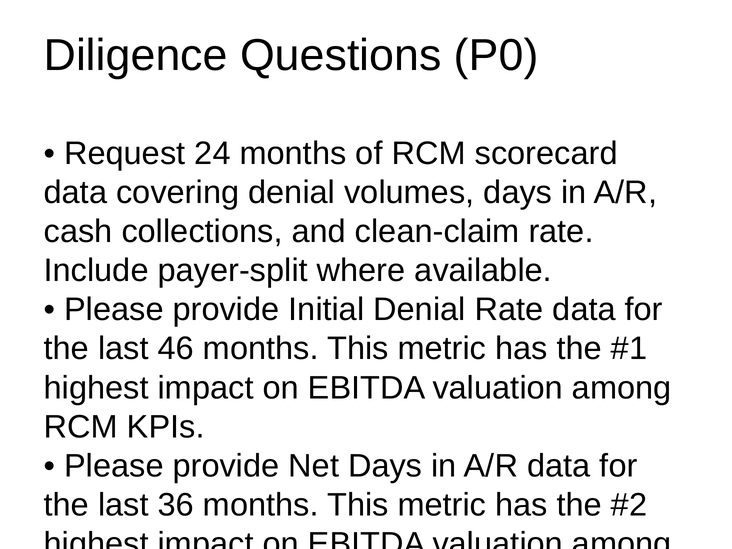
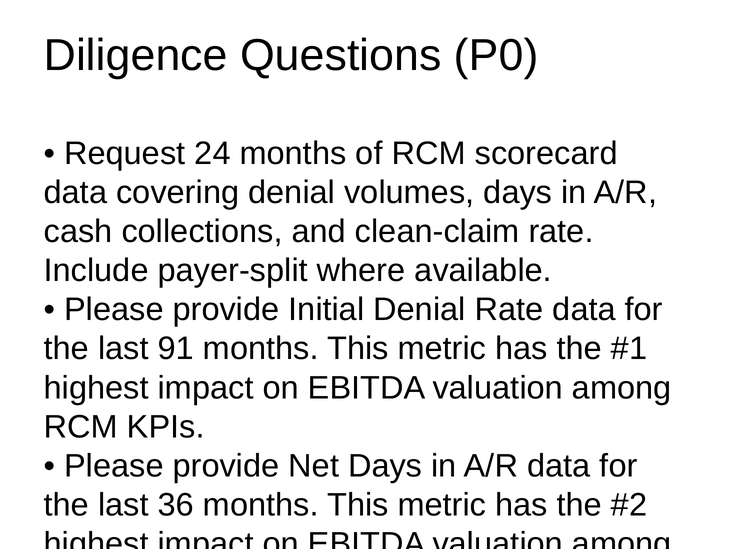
46: 46 -> 91 (176, 349)
